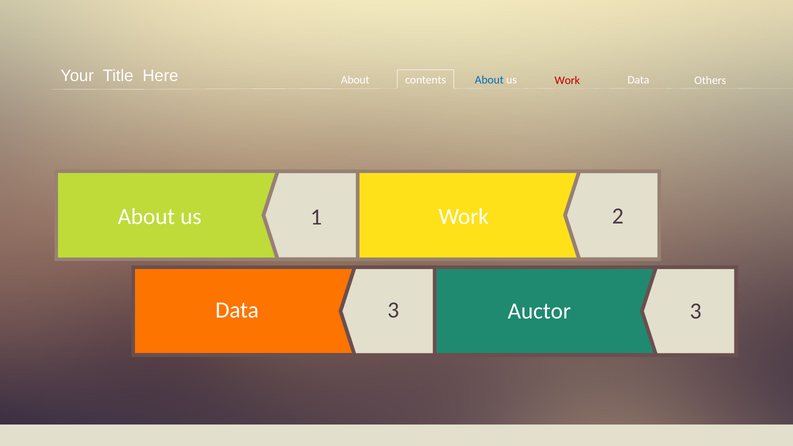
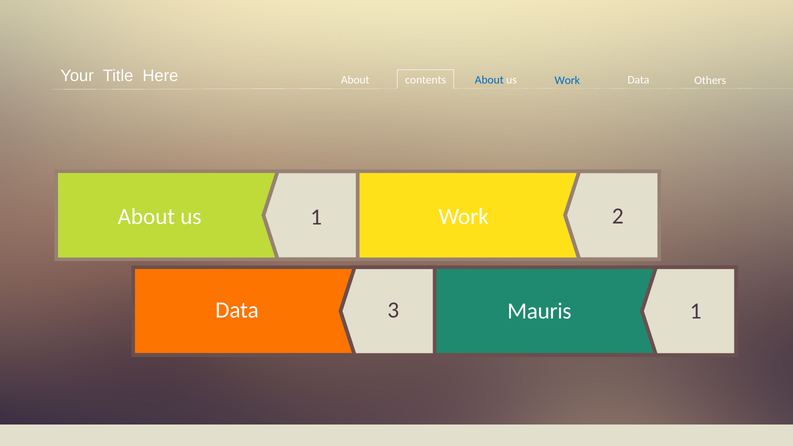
Work colour: red -> blue (567, 80)
Auctor: Auctor -> Mauris (539, 311)
3 3: 3 -> 1 (696, 311)
